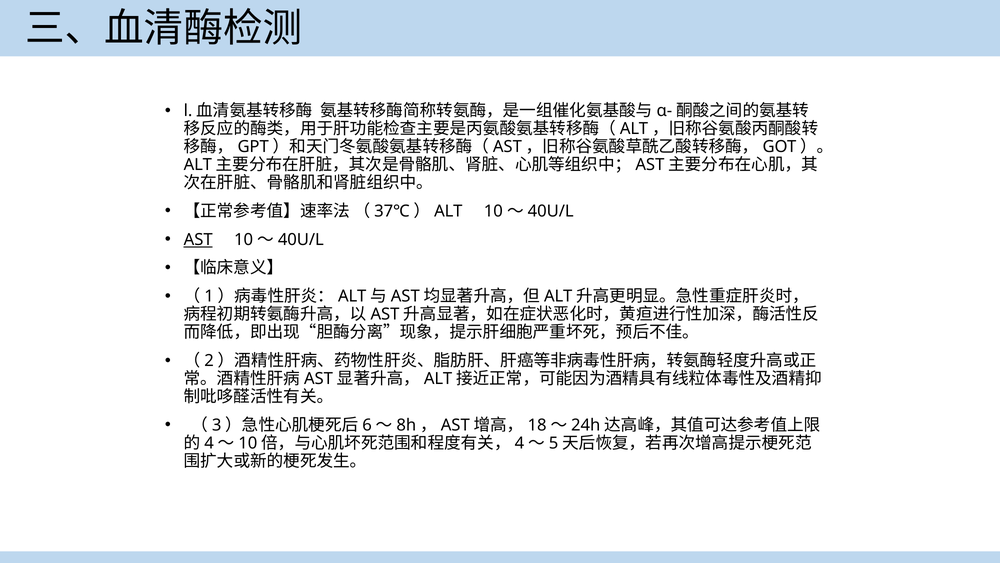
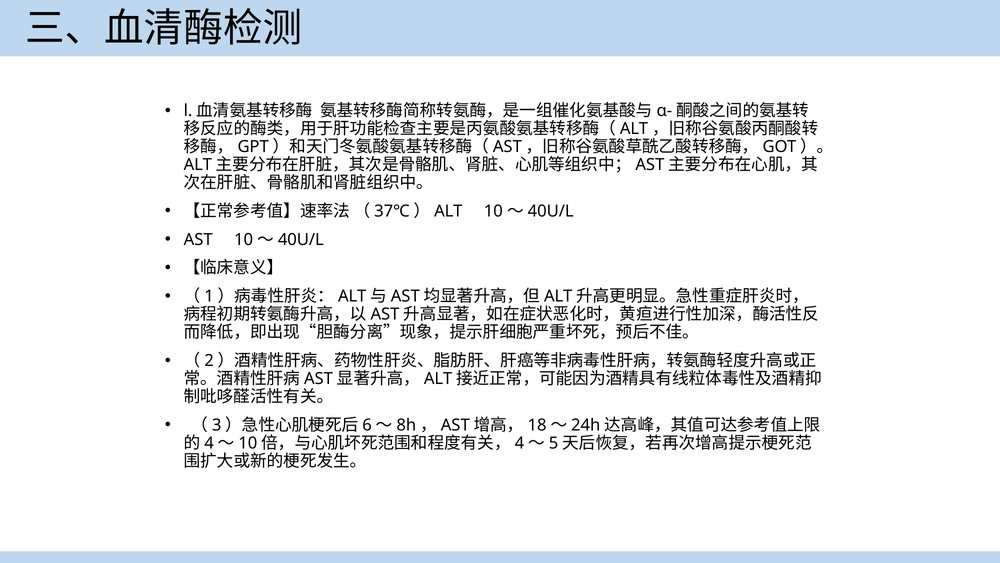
AST underline: present -> none (198, 239)
